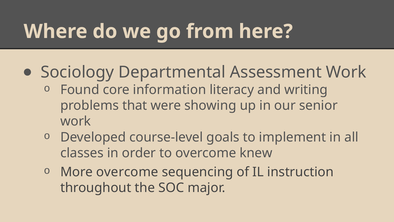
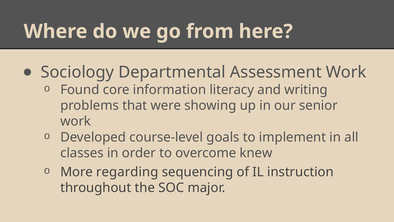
More overcome: overcome -> regarding (127, 172)
